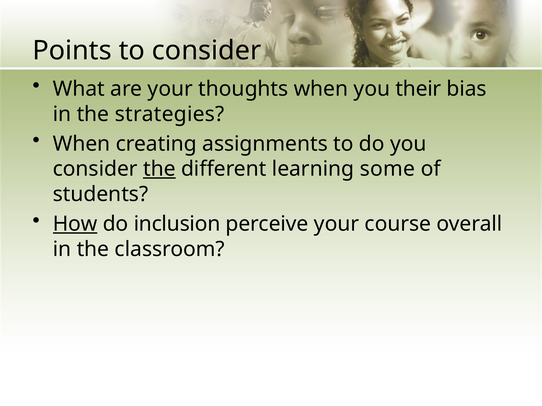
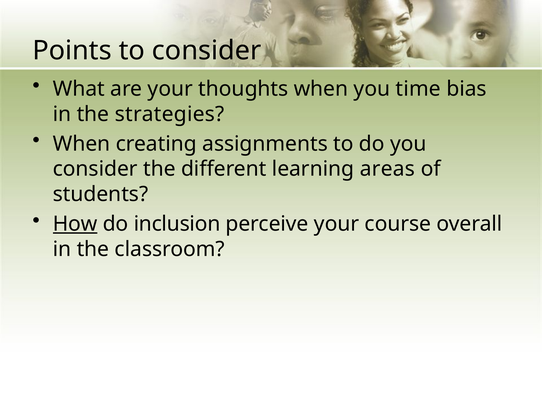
their: their -> time (418, 89)
the underline: present -> none (159, 169)
some: some -> areas (387, 169)
